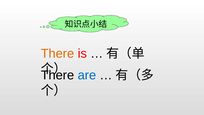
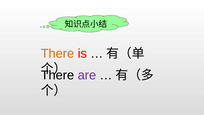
are colour: blue -> purple (87, 75)
